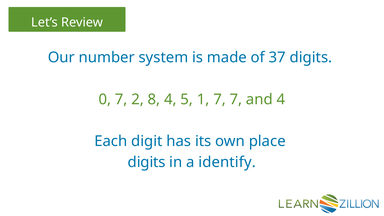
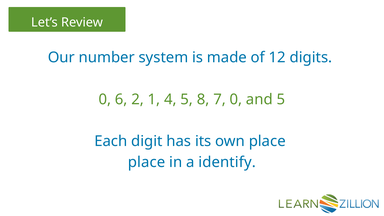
37: 37 -> 12 (277, 58)
0 7: 7 -> 6 (121, 99)
8: 8 -> 1 (154, 99)
1: 1 -> 8 (203, 99)
7 7: 7 -> 0 (236, 99)
and 4: 4 -> 5 (281, 99)
digits: digits -> place (147, 162)
